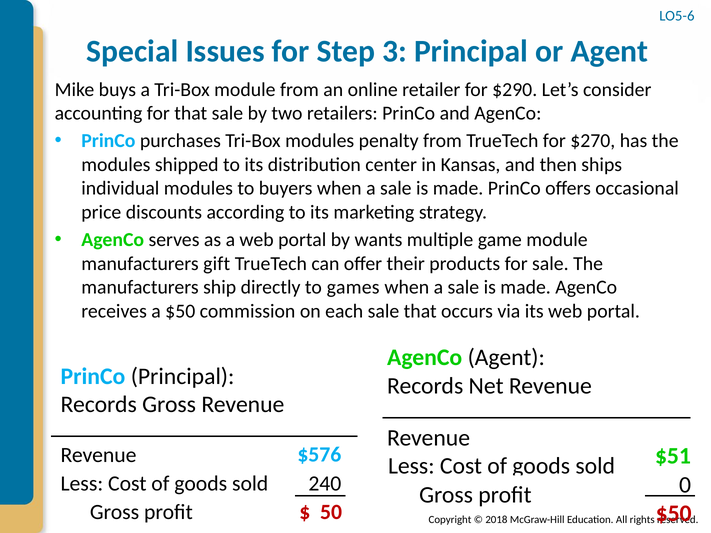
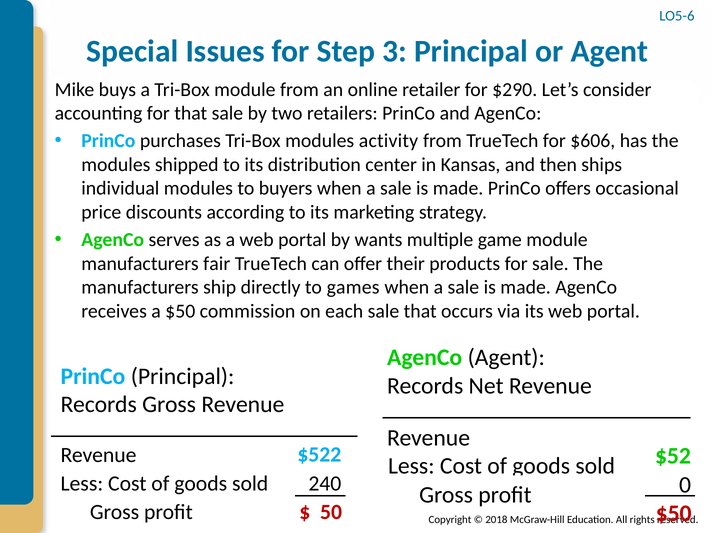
penalty: penalty -> activity (389, 141)
$270: $270 -> $606 (593, 141)
gift: gift -> fair (217, 264)
$576: $576 -> $522 (319, 455)
$51: $51 -> $52 (673, 456)
